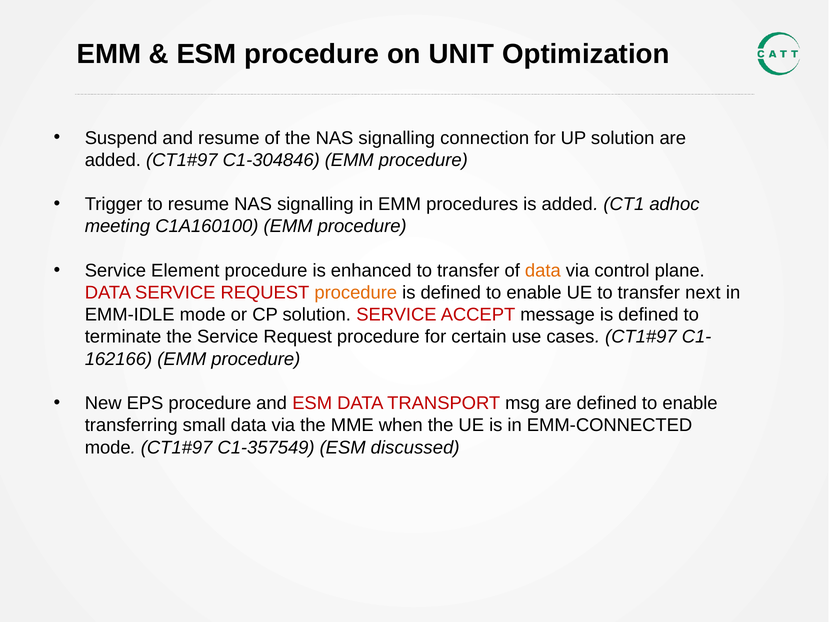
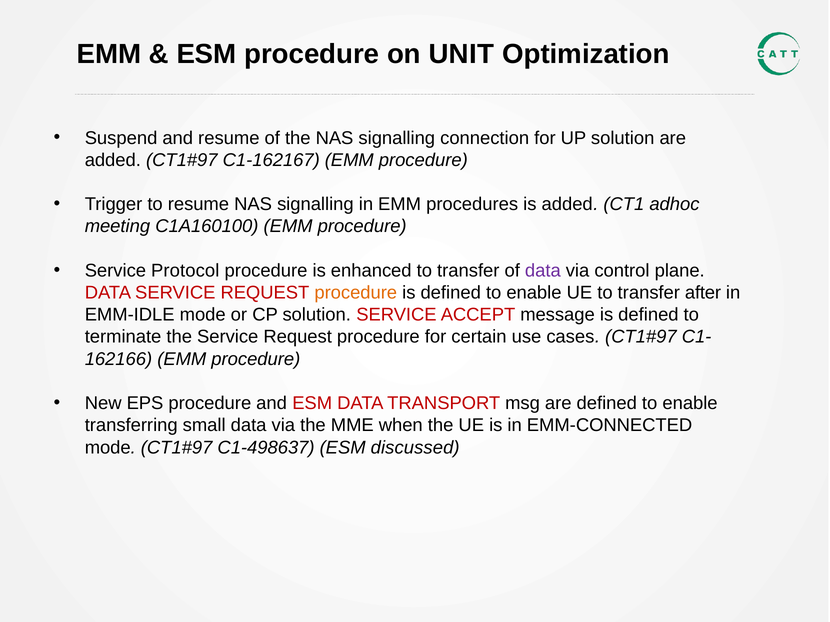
C1-304846: C1-304846 -> C1-162167 (271, 160)
Element: Element -> Protocol (185, 271)
data colour: orange -> purple (543, 271)
next: next -> after (703, 293)
C1-357549: C1-357549 -> C1-498637 (266, 448)
